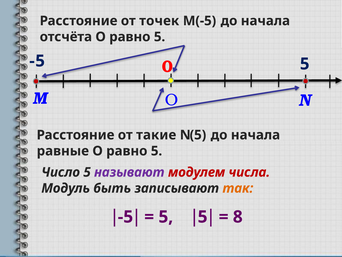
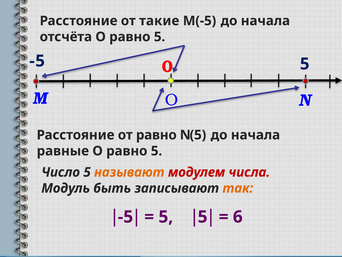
точек: точек -> такие (159, 21)
от такие: такие -> равно (156, 135)
называют colour: purple -> orange (129, 172)
8: 8 -> 6 (238, 216)
